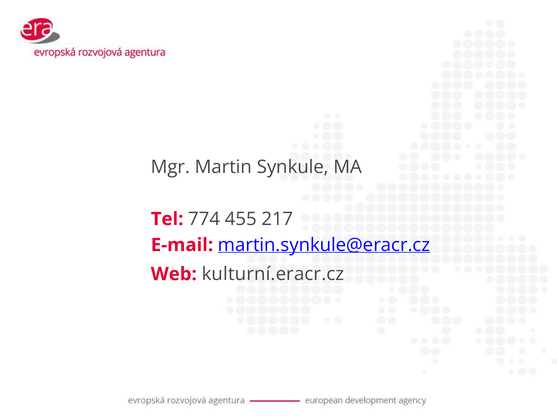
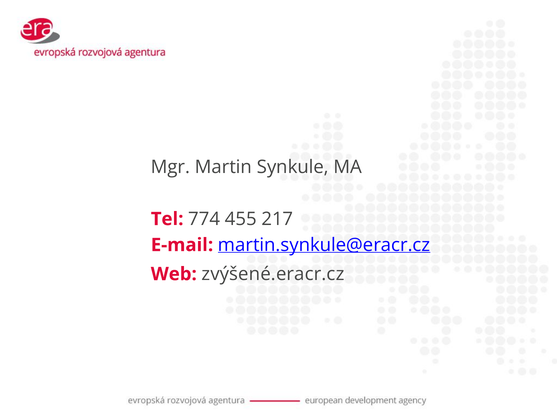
kulturní.eracr.cz: kulturní.eracr.cz -> zvýšené.eracr.cz (273, 274)
